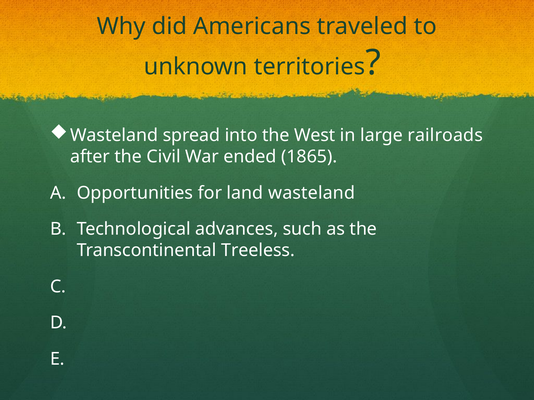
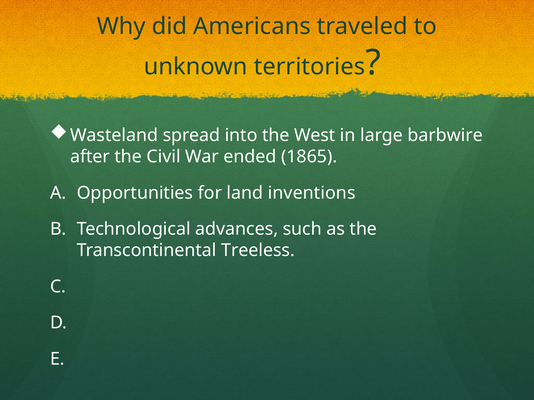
railroads: railroads -> barbwire (445, 136)
land wasteland: wasteland -> inventions (312, 193)
